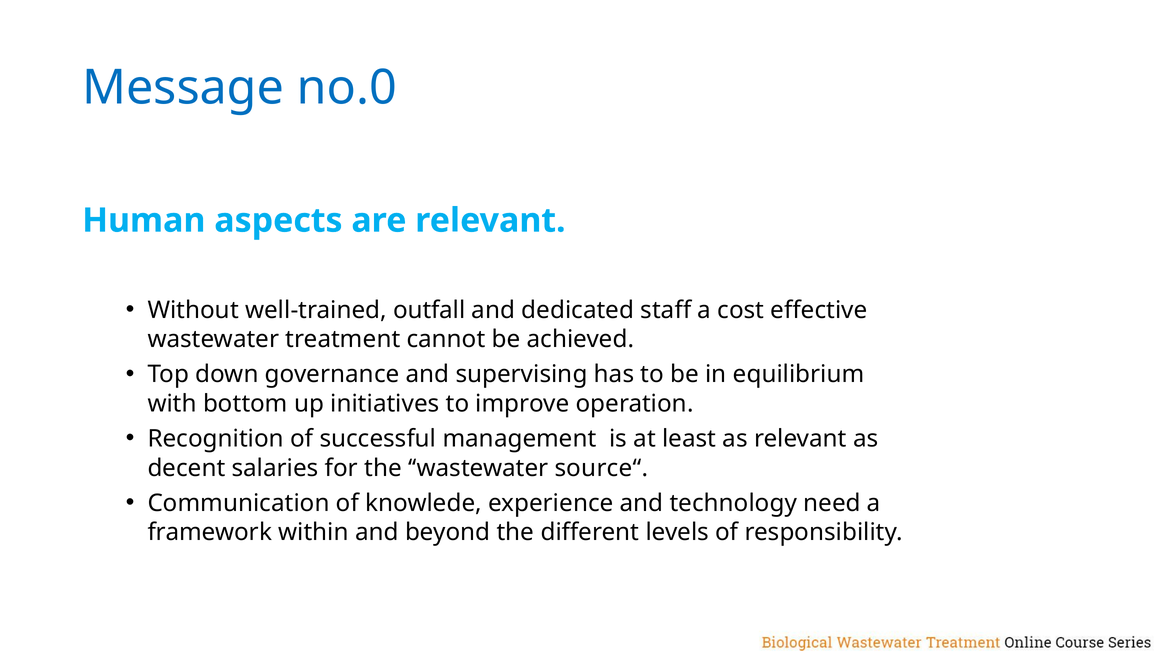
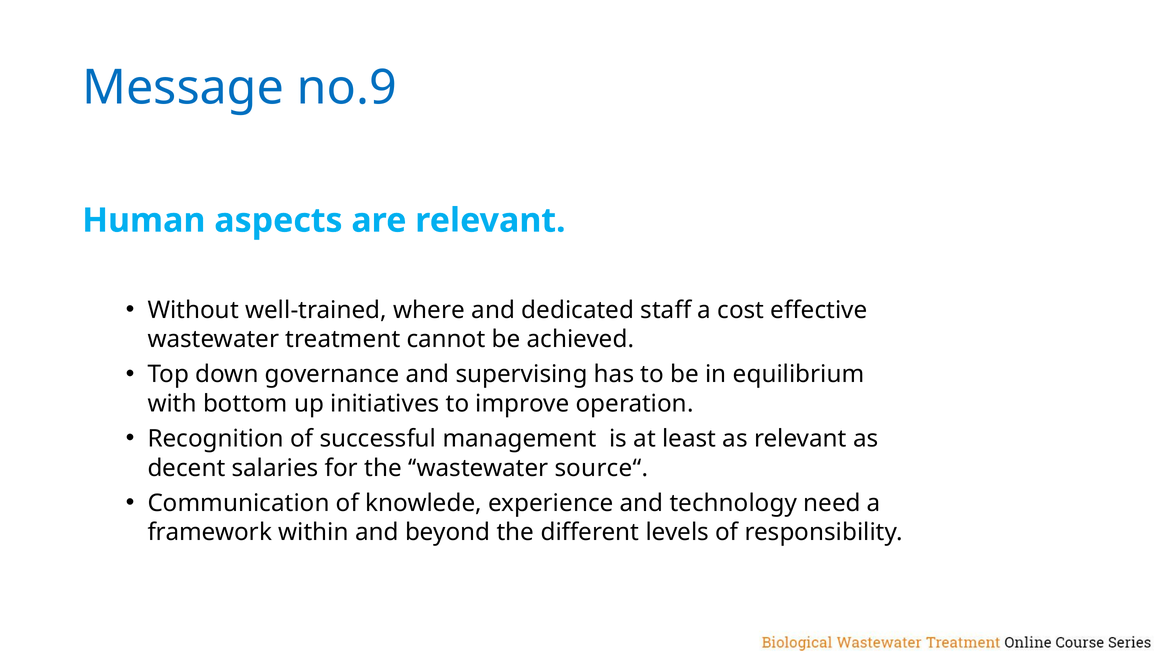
no.0: no.0 -> no.9 (347, 88)
outfall: outfall -> where (429, 310)
